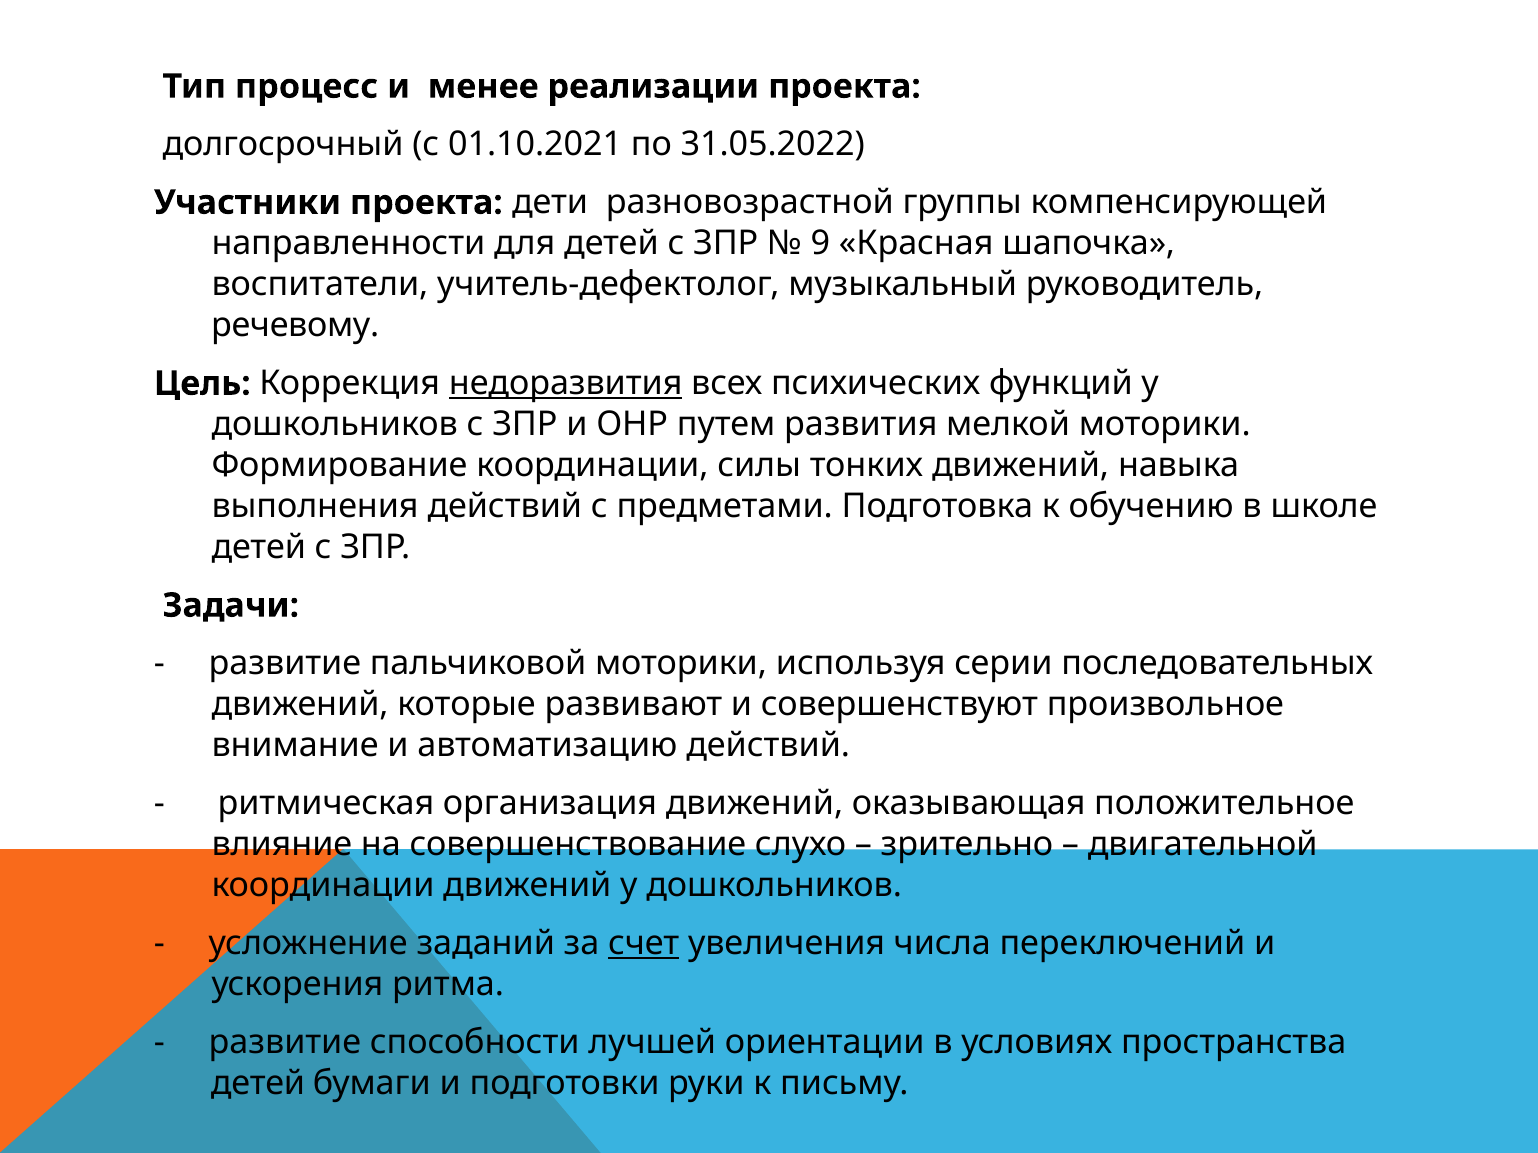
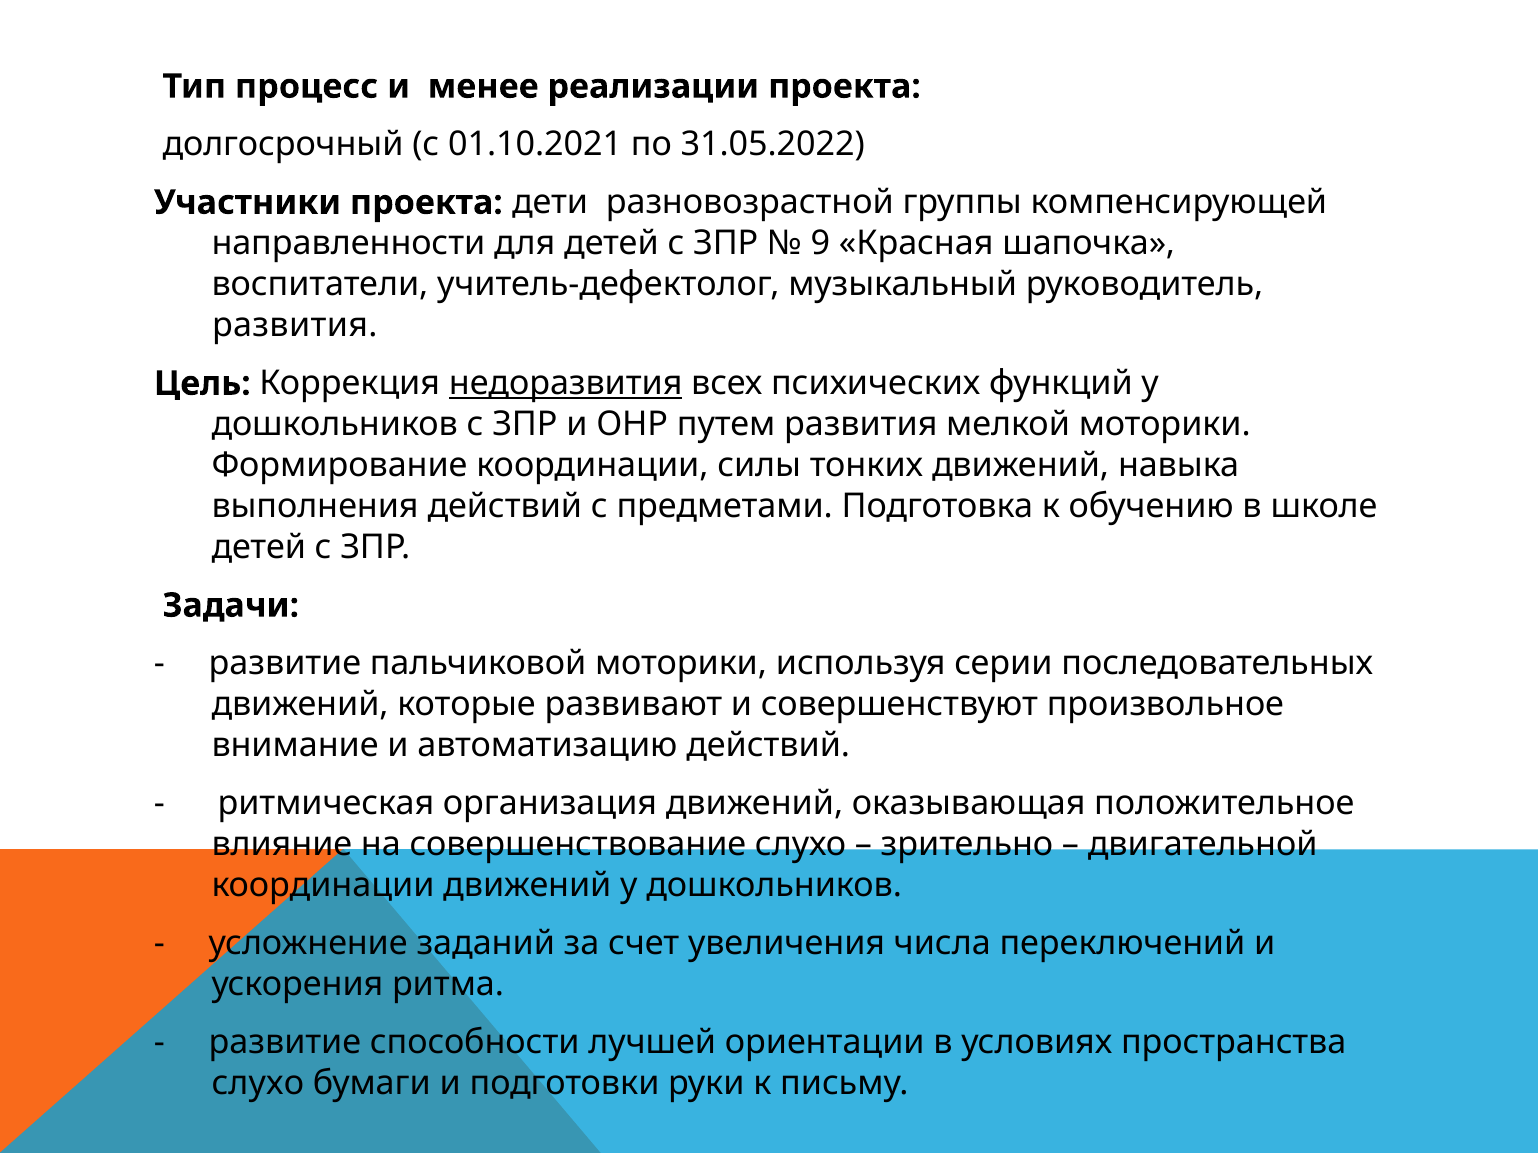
речевому: речевому -> развития (295, 326)
счет underline: present -> none (644, 944)
детей: детей -> слухо (258, 1084)
